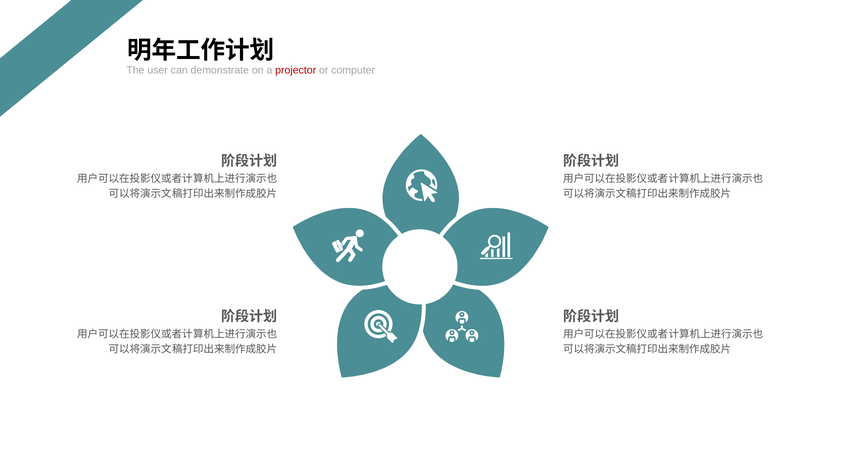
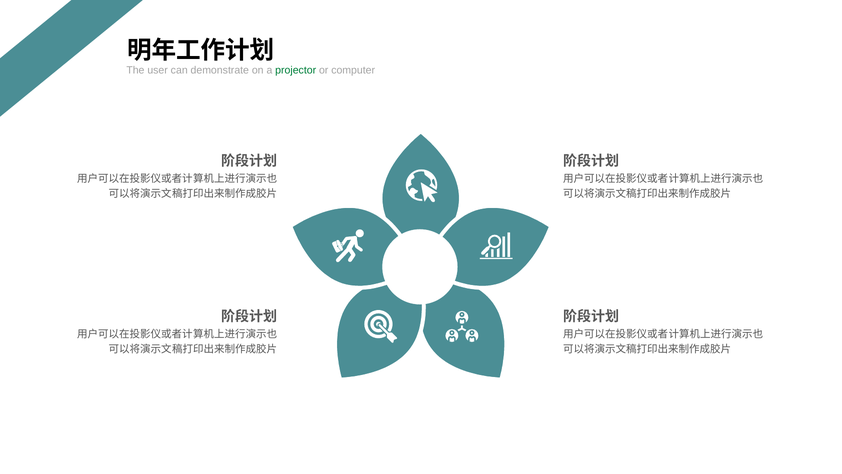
projector colour: red -> green (296, 70)
